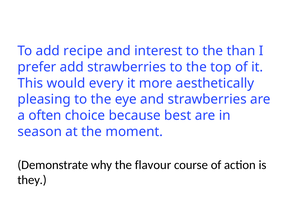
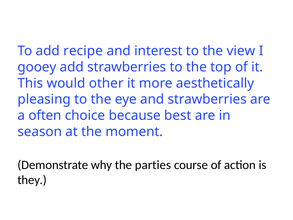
than: than -> view (241, 51)
prefer: prefer -> gooey (37, 67)
every: every -> other (106, 83)
flavour: flavour -> parties (153, 165)
